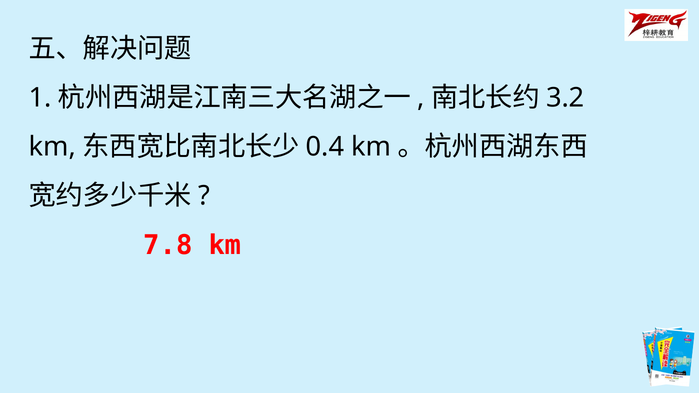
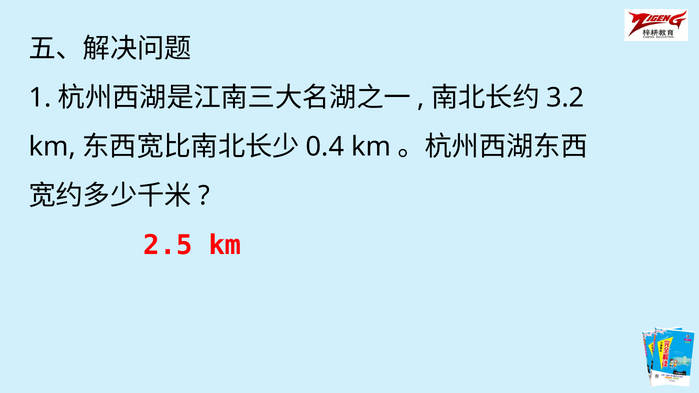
7.8: 7.8 -> 2.5 (168, 246)
